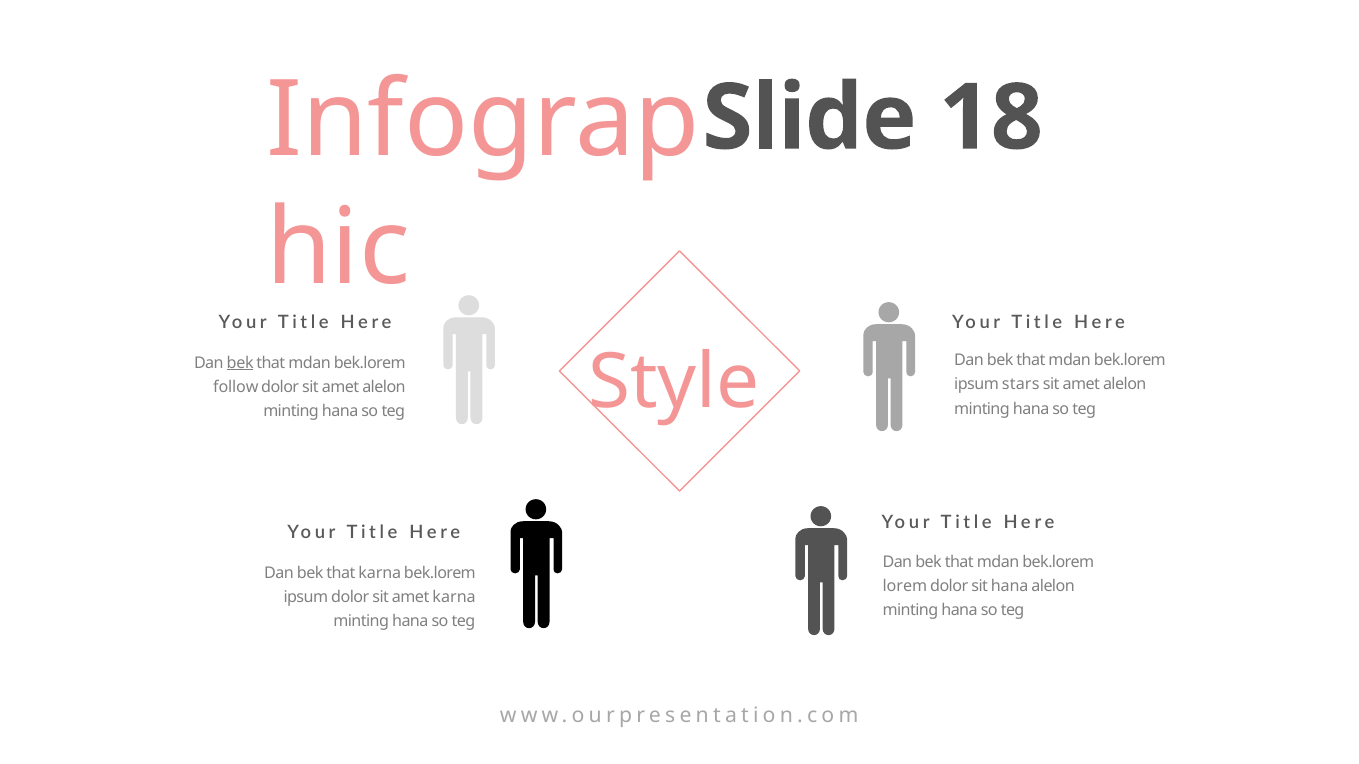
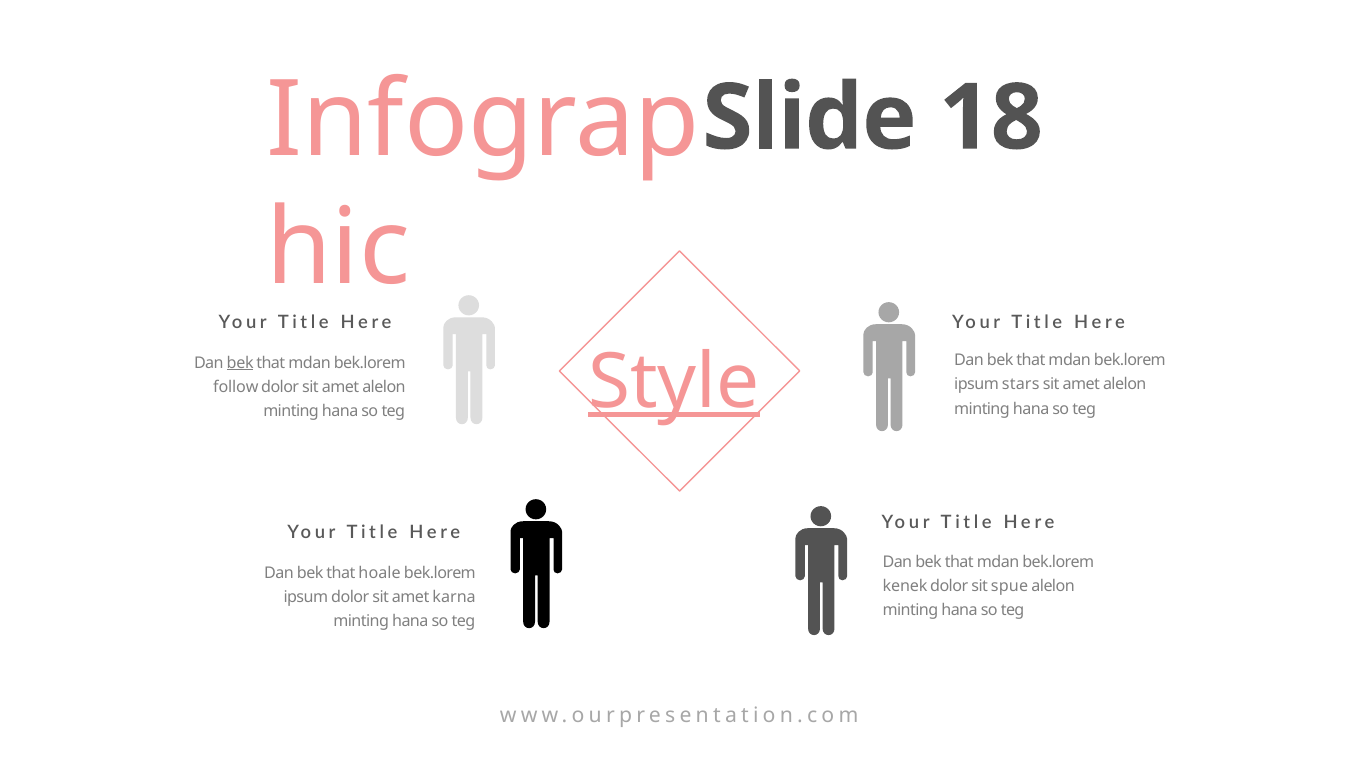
Style underline: none -> present (674, 382)
that karna: karna -> hoale (380, 574)
lorem: lorem -> kenek (905, 586)
sit hana: hana -> spue (1010, 586)
